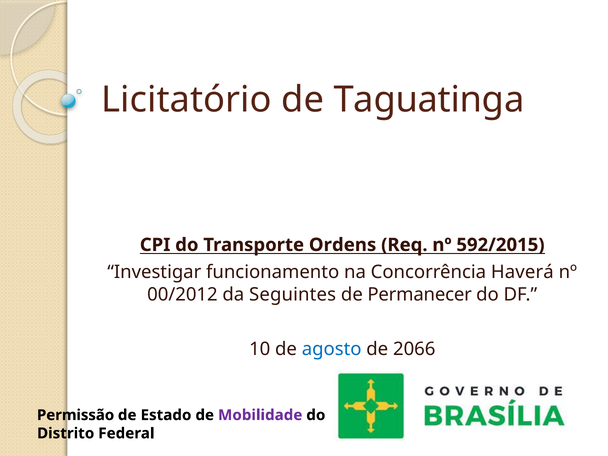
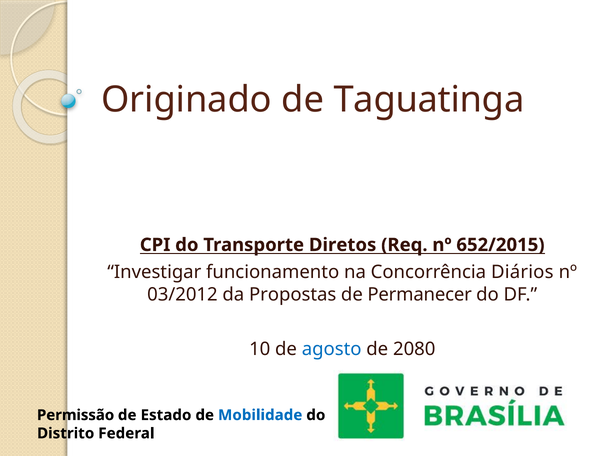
Licitatório: Licitatório -> Originado (187, 100)
Ordens: Ordens -> Diretos (343, 245)
592/2015: 592/2015 -> 652/2015 (500, 245)
Haverá: Haverá -> Diários (522, 272)
00/2012: 00/2012 -> 03/2012 (182, 295)
Seguintes: Seguintes -> Propostas (293, 295)
2066: 2066 -> 2080 (414, 349)
Mobilidade colour: purple -> blue (260, 415)
